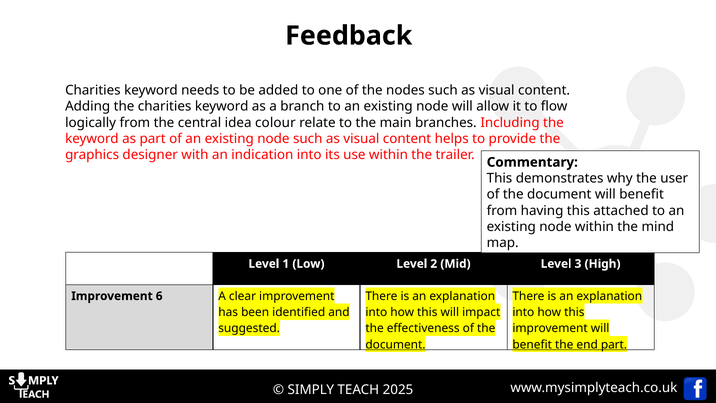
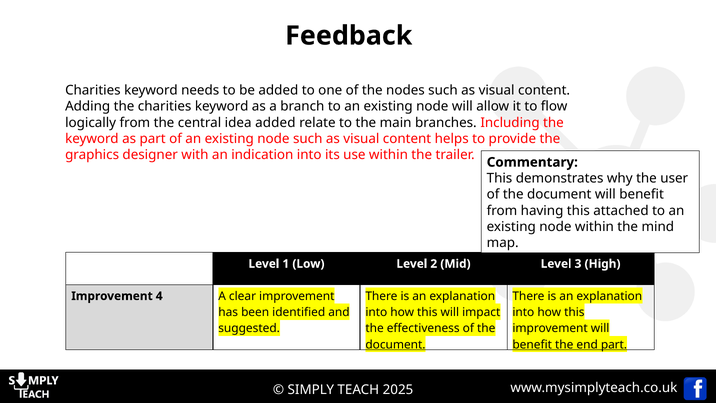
idea colour: colour -> added (275, 123)
6: 6 -> 4 (159, 296)
